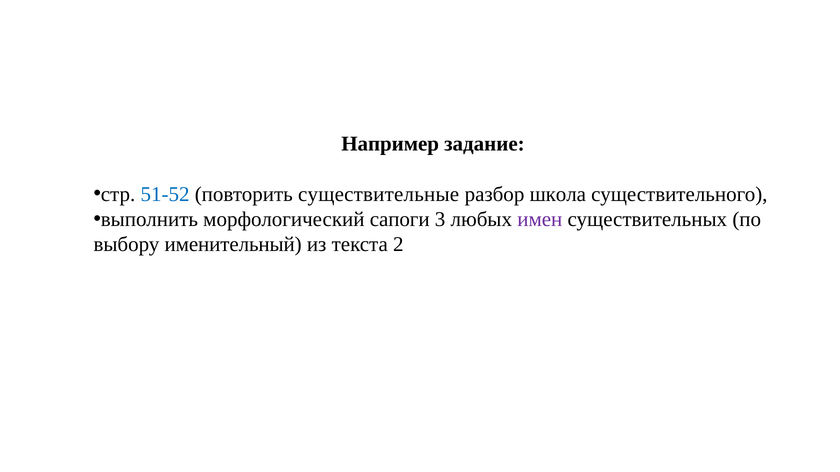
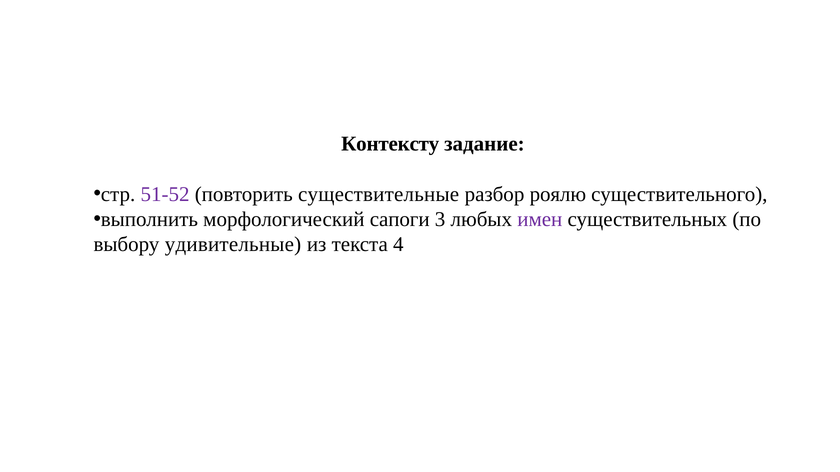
Например: Например -> Контексту (390, 144)
51-52 colour: blue -> purple (165, 194)
школа: школа -> роялю (558, 194)
именительный: именительный -> удивительные (233, 245)
2: 2 -> 4 (398, 245)
